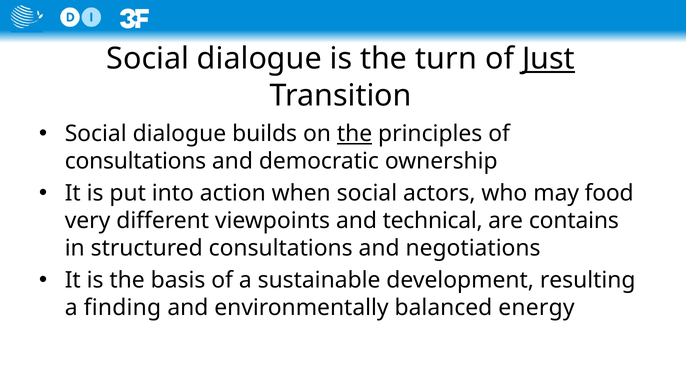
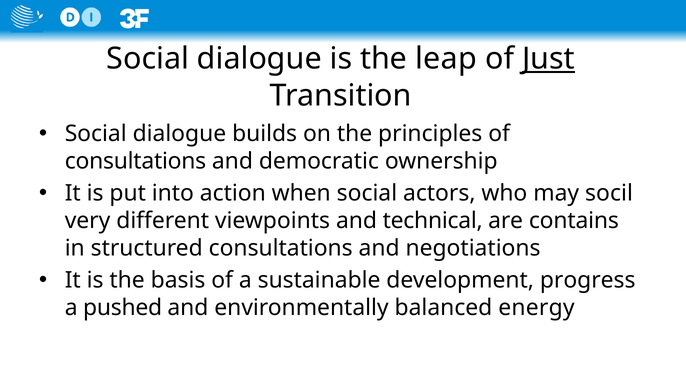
turn: turn -> leap (446, 59)
the underline: present -> none (355, 134)
food: food -> socil (609, 193)
resulting: resulting -> progress (588, 280)
finding: finding -> pushed (123, 308)
